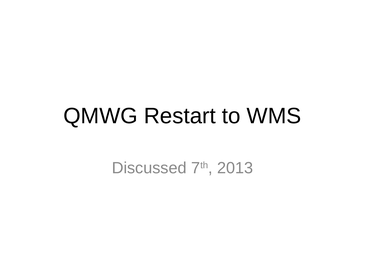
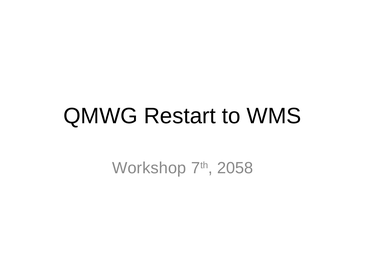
Discussed: Discussed -> Workshop (149, 168)
2013: 2013 -> 2058 (235, 168)
